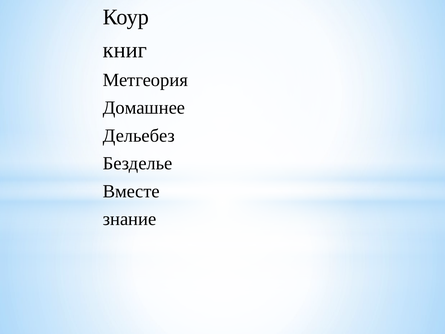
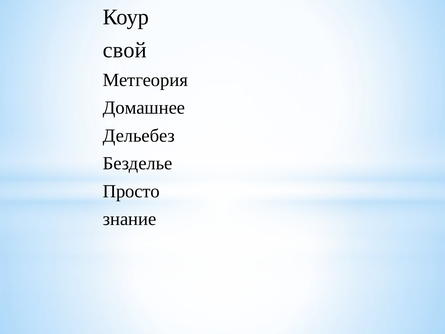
книг: книг -> свой (125, 50)
Вместе: Вместе -> Просто (131, 191)
